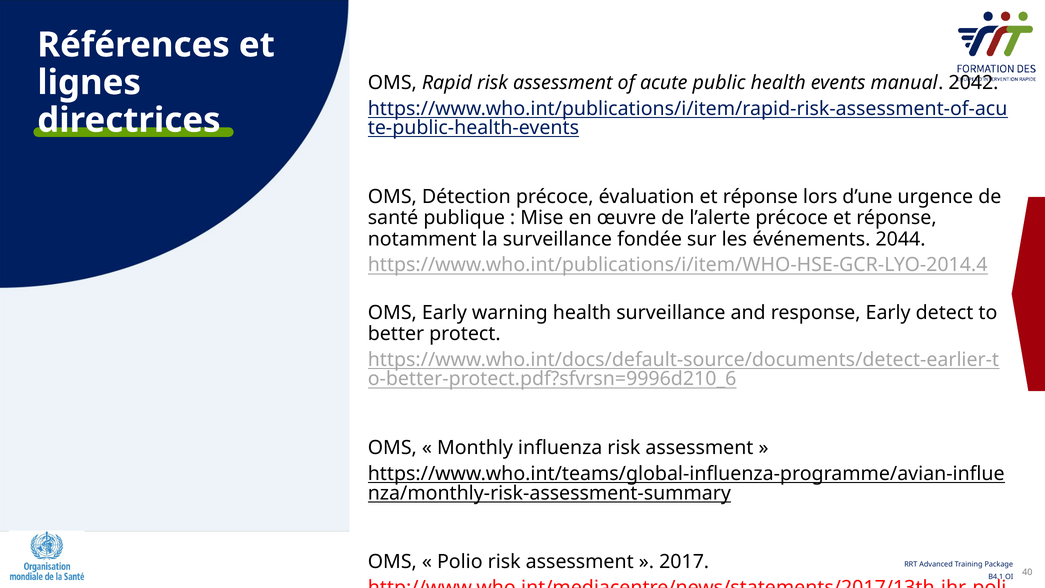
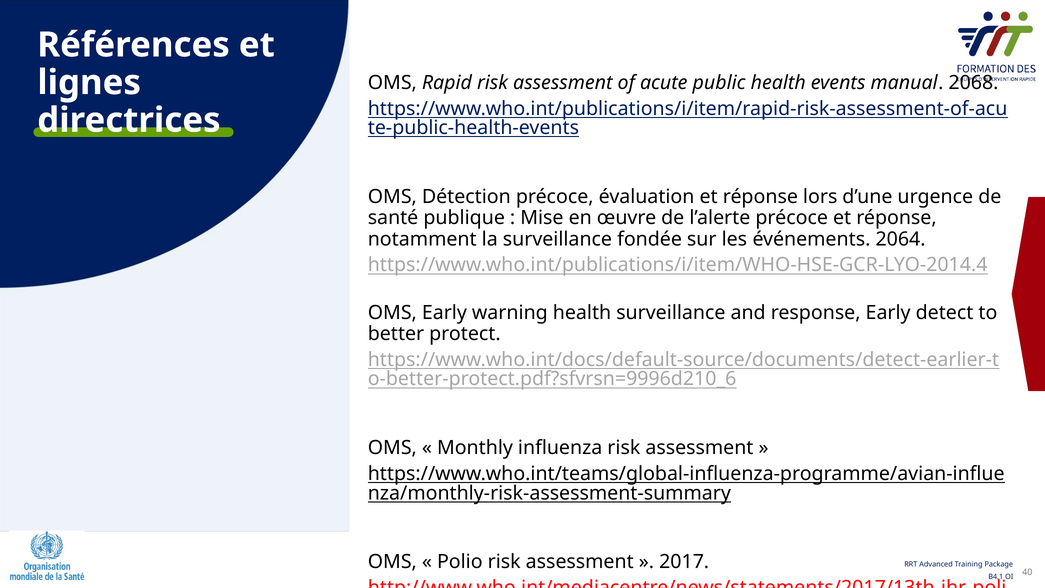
2042: 2042 -> 2068 (973, 83)
2044: 2044 -> 2064 (901, 239)
